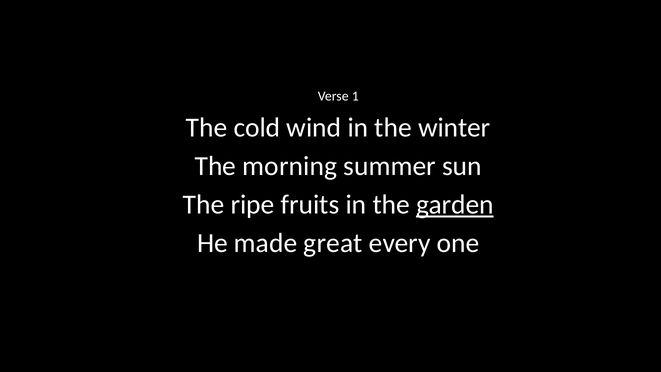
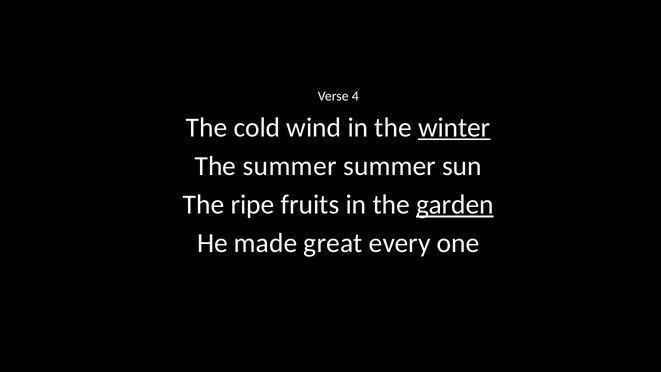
1: 1 -> 4 (355, 96)
winter underline: none -> present (454, 127)
The morning: morning -> summer (290, 166)
